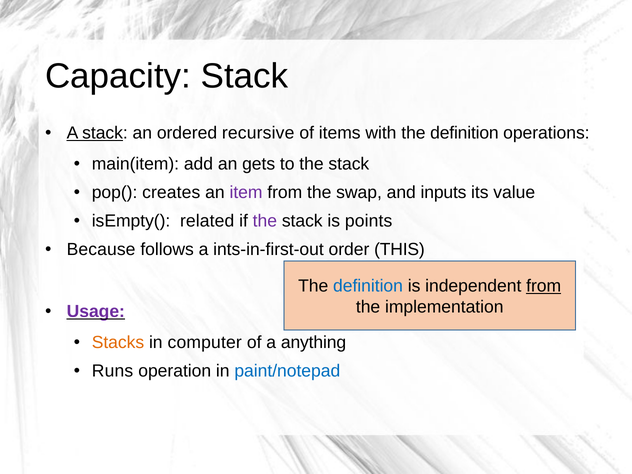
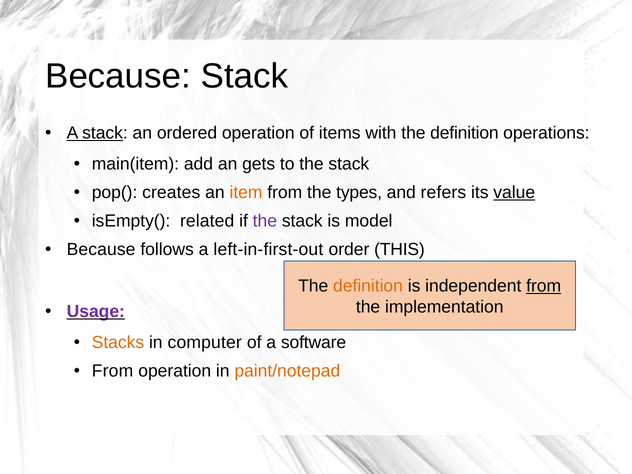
Capacity: Capacity -> Because (118, 76)
ordered recursive: recursive -> operation (258, 133)
item colour: purple -> orange (246, 192)
swap: swap -> types (359, 192)
inputs: inputs -> refers (443, 192)
value underline: none -> present (514, 192)
points: points -> model (369, 221)
ints-in-first-out: ints-in-first-out -> left-in-first-out (268, 250)
definition colour: blue -> orange (368, 286)
anything: anything -> software (314, 342)
Runs: Runs -> From (113, 371)
paint/notepad colour: blue -> orange (287, 371)
